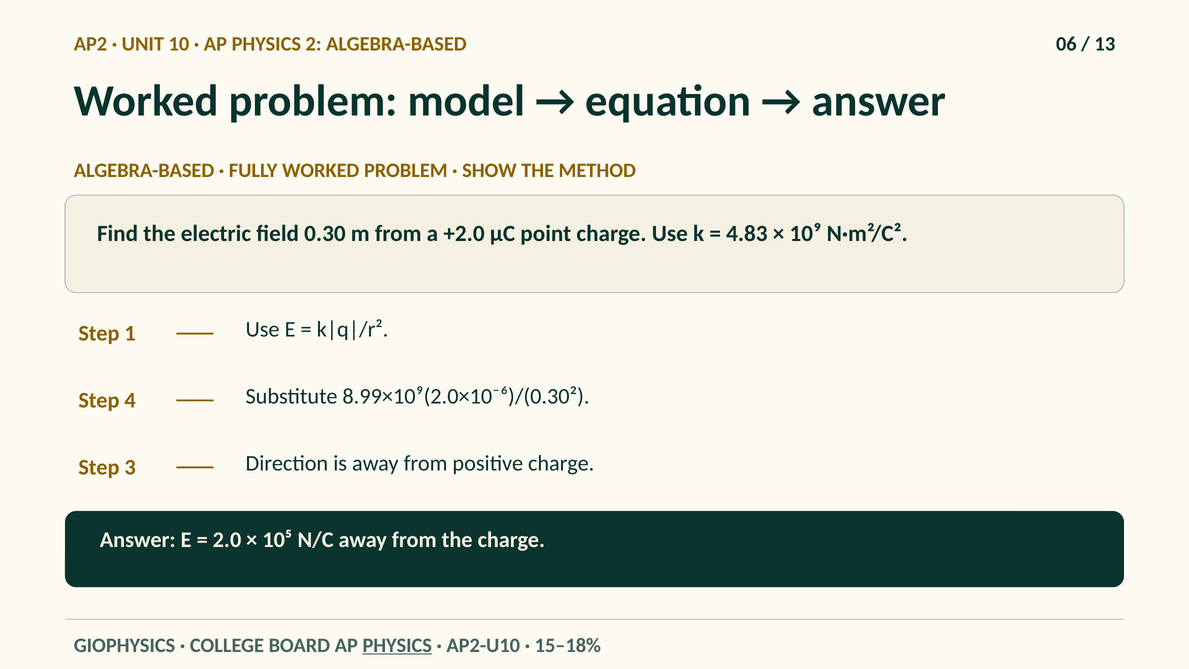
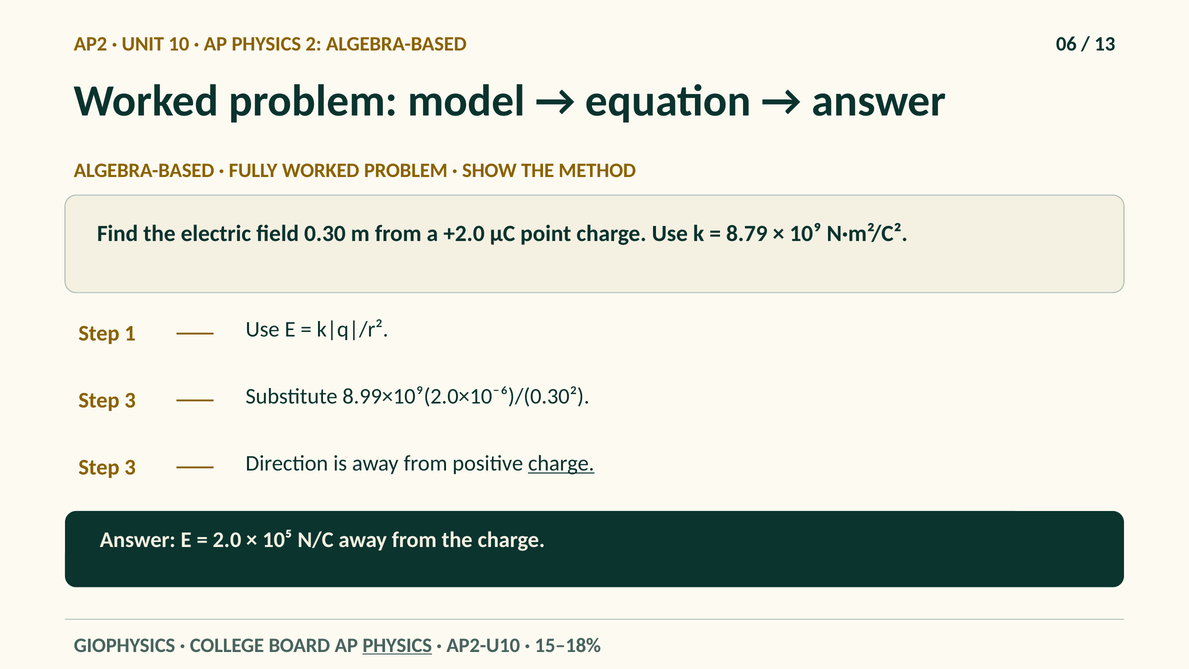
4.83: 4.83 -> 8.79 (747, 234)
4: 4 -> 3 (130, 400)
charge underline: none -> present (561, 463)
